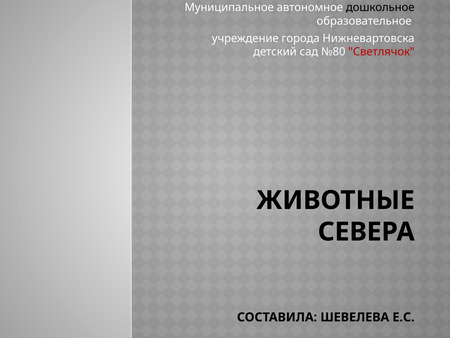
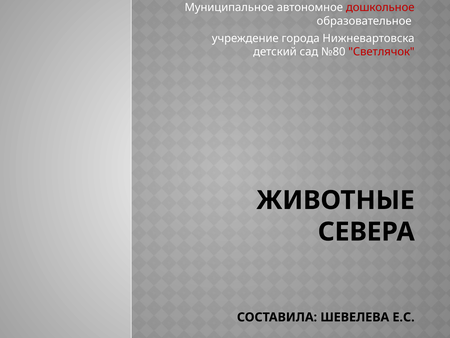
дошкольное colour: black -> red (380, 8)
